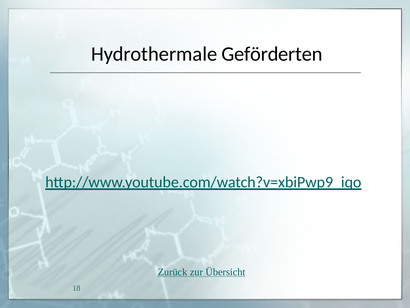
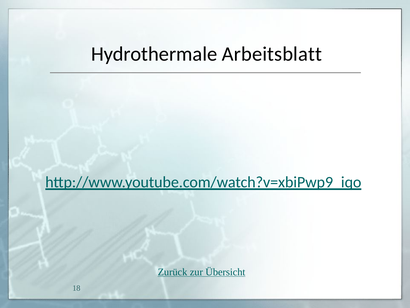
Geförderten: Geförderten -> Arbeitsblatt (272, 54)
